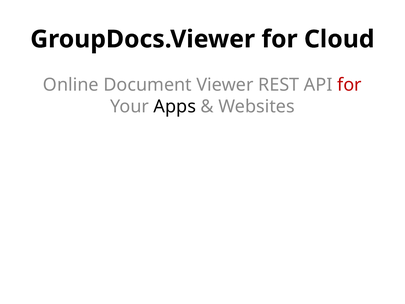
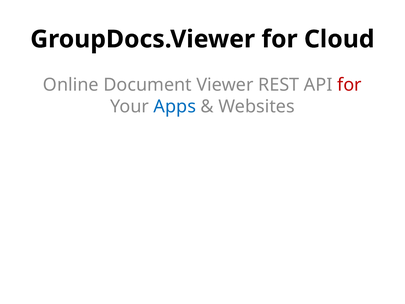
Apps colour: black -> blue (175, 107)
